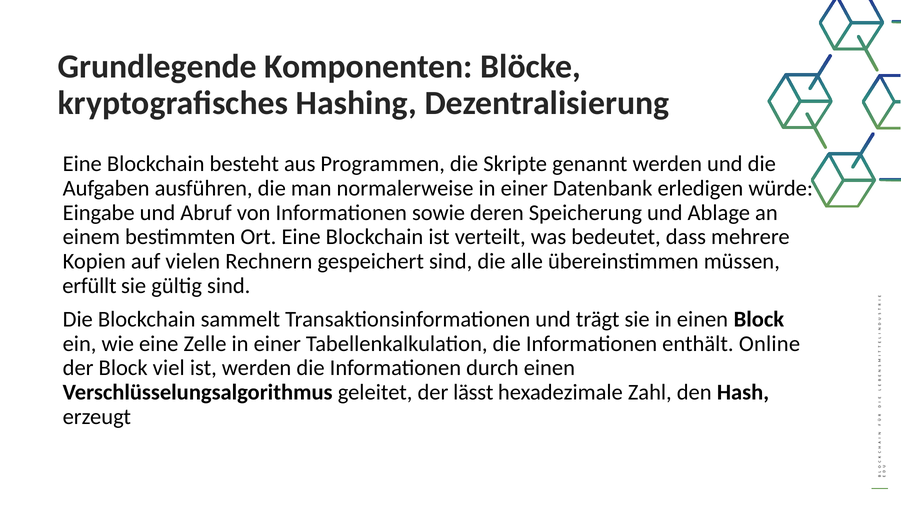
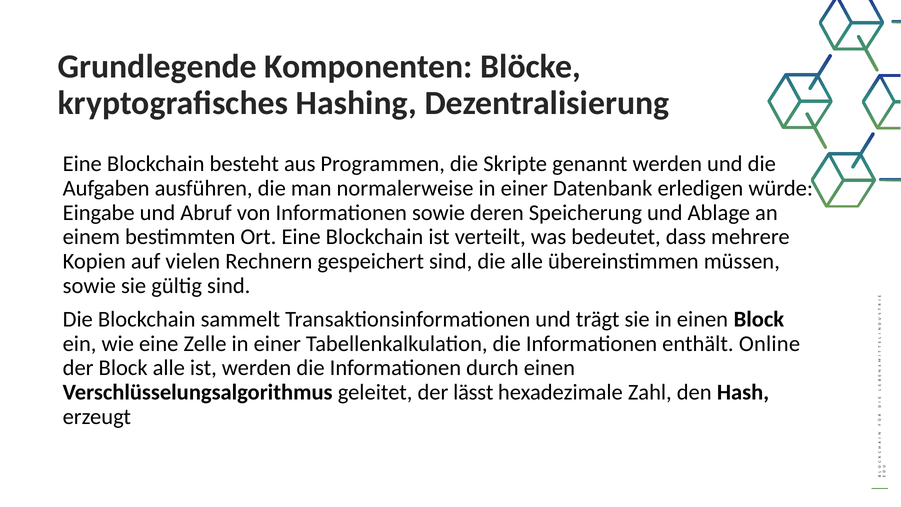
erfüllt: erfüllt -> sowie (89, 286)
Block viel: viel -> alle (169, 368)
